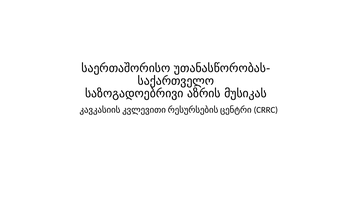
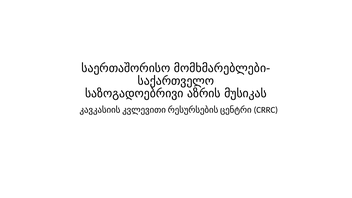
უთანასწორობას-: უთანასწორობას- -> მომხმარებლები- (222, 68)
